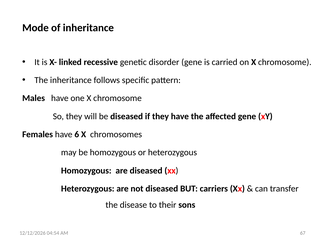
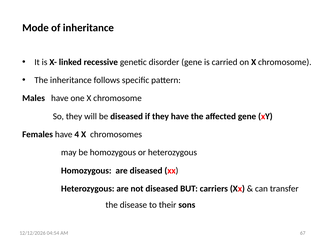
6: 6 -> 4 (77, 134)
